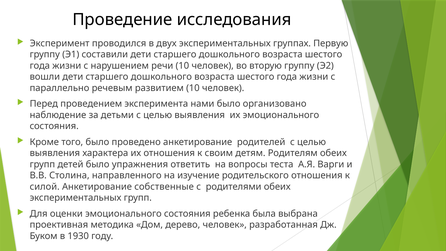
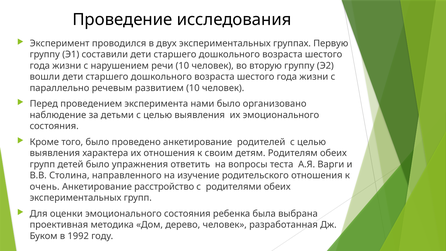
силой: силой -> очень (45, 187)
собственные: собственные -> расстройство (164, 187)
1930: 1930 -> 1992 (78, 236)
